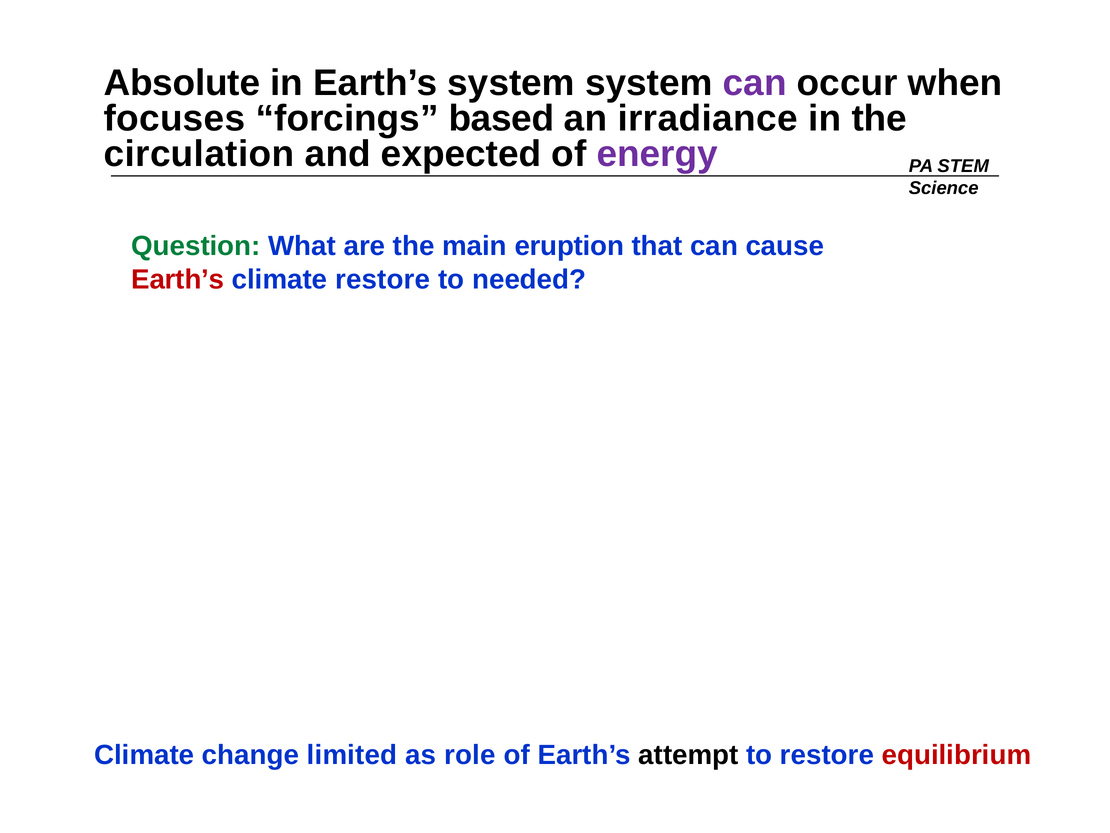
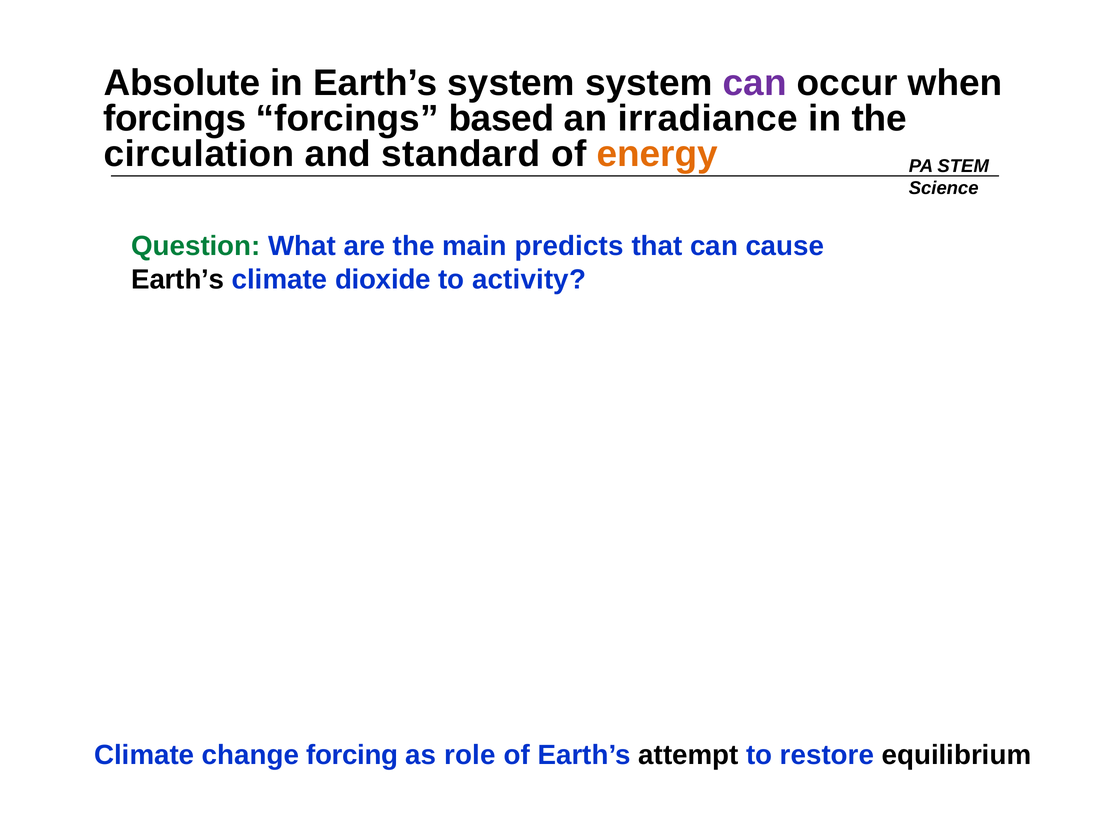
focuses: focuses -> forcings (175, 119)
expected: expected -> standard (461, 154)
energy colour: purple -> orange (657, 154)
eruption: eruption -> predicts (569, 246)
Earth’s colour: red -> black (178, 279)
climate restore: restore -> dioxide (383, 279)
needed: needed -> activity (529, 279)
limited: limited -> forcing (352, 755)
equilibrium colour: red -> black (956, 755)
